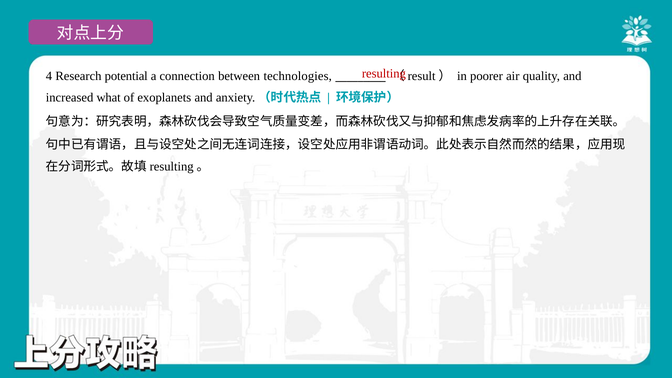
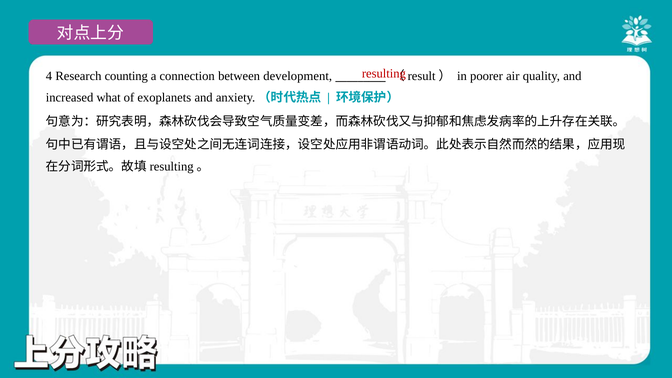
potential: potential -> counting (126, 76)
technologies: technologies -> development (298, 76)
